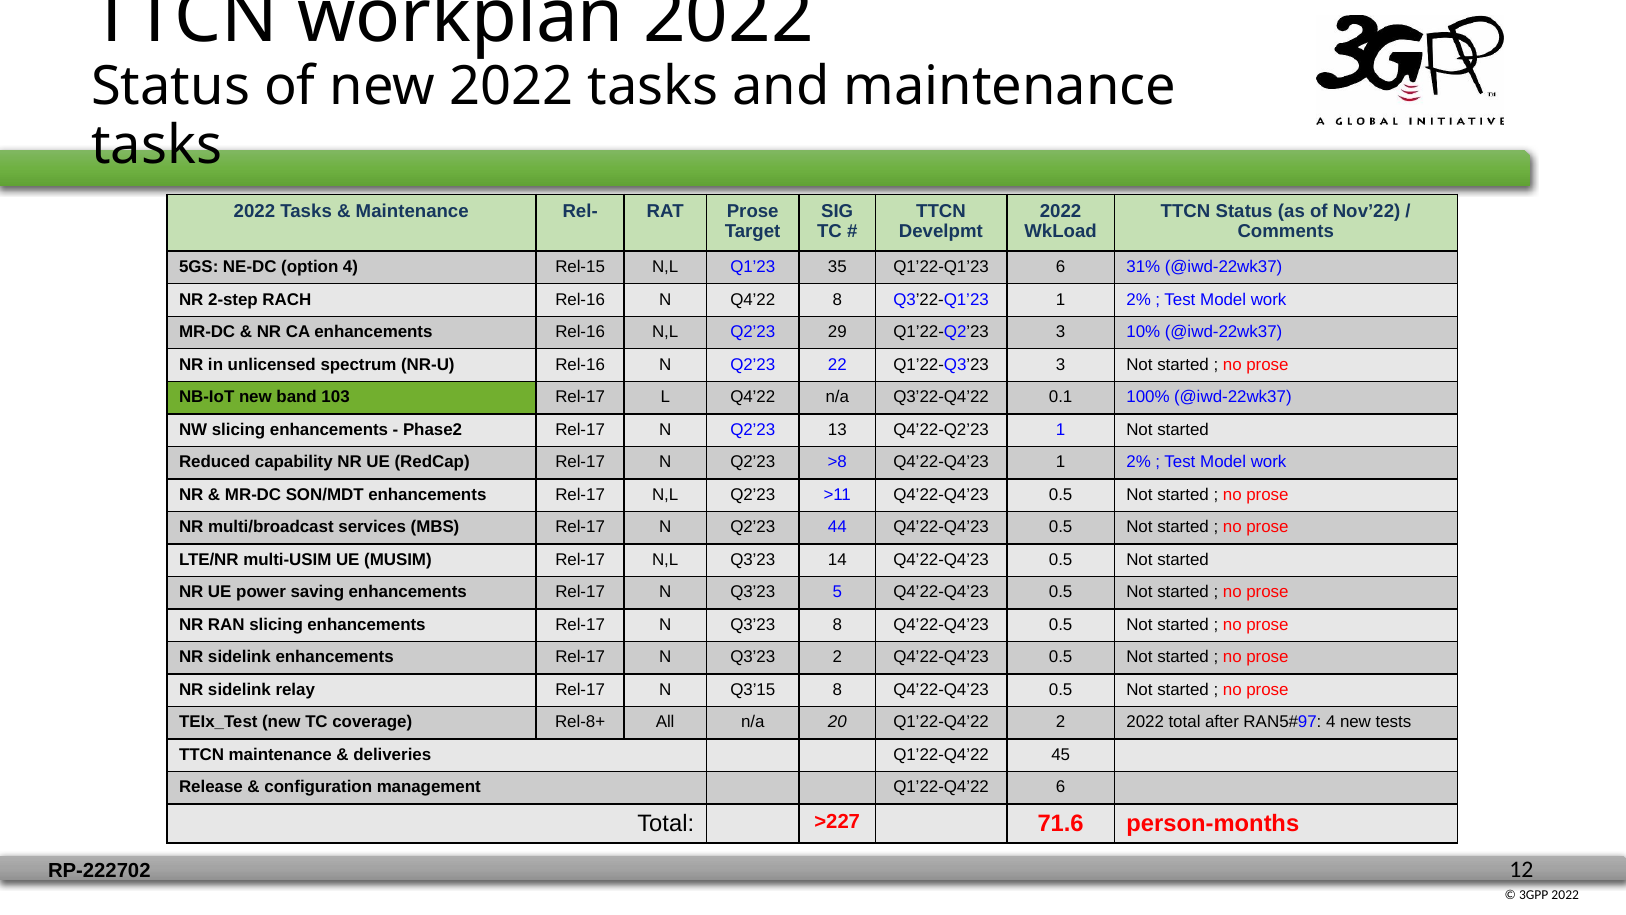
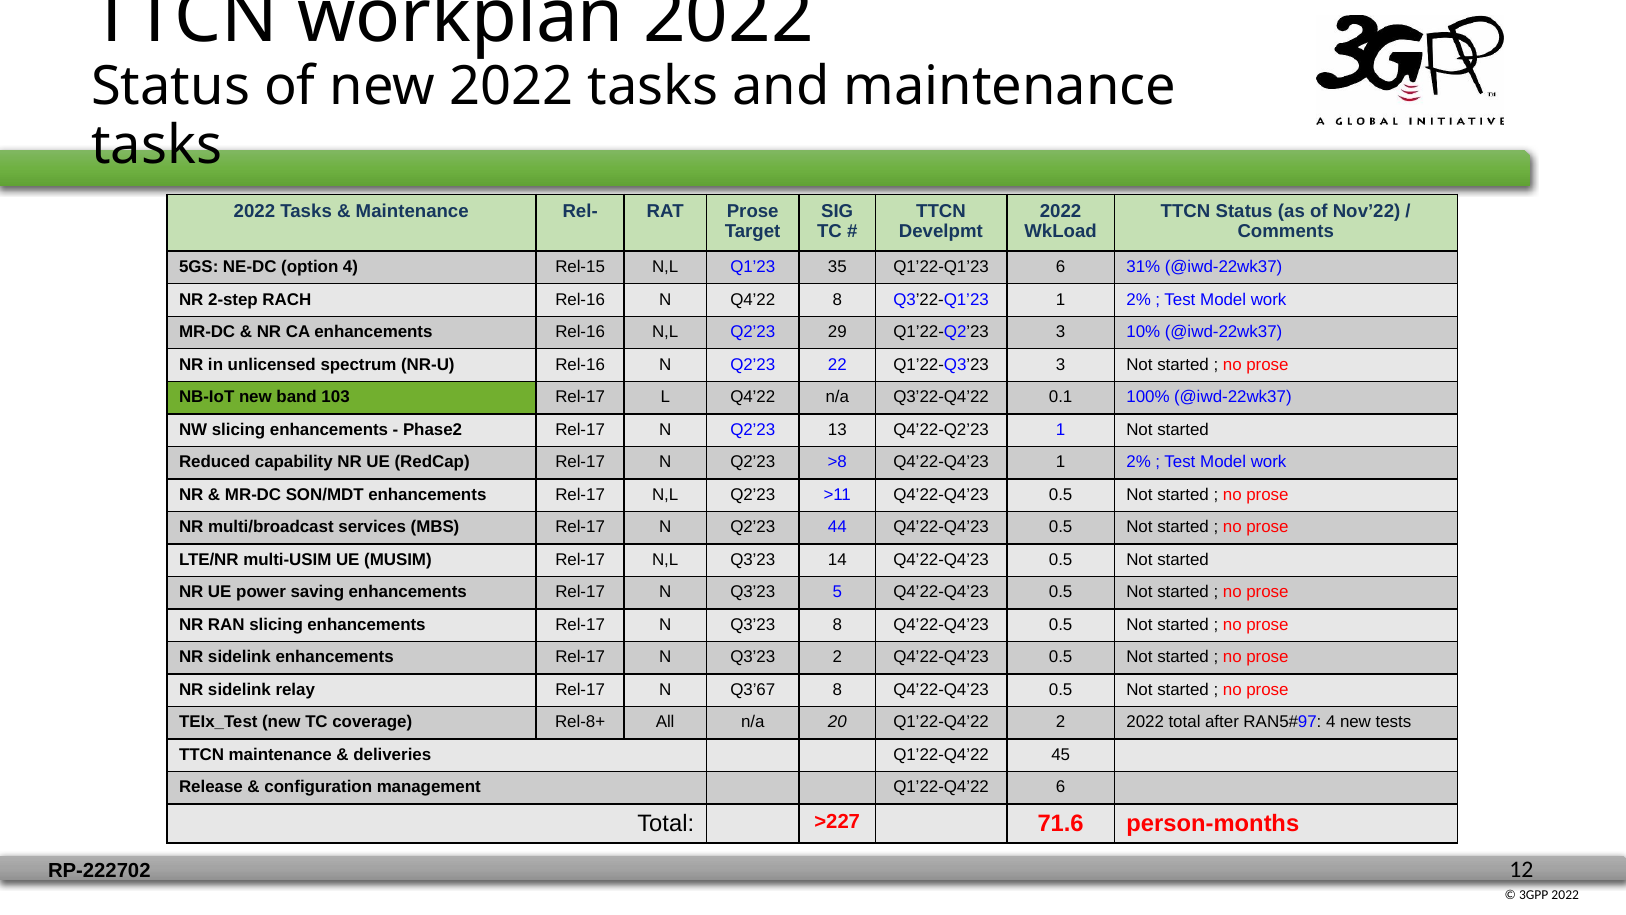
Q3’15: Q3’15 -> Q3’67 (753, 689)
